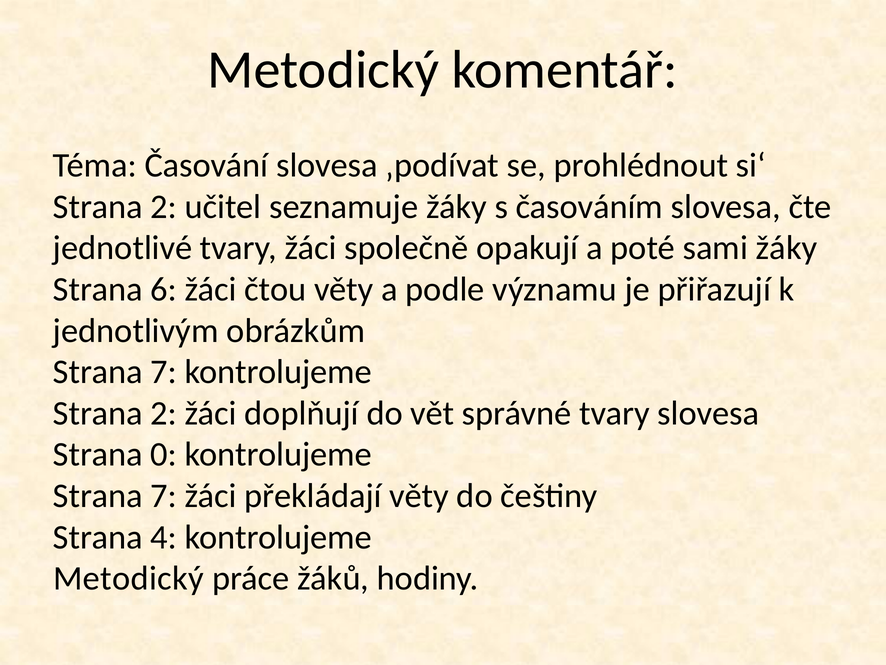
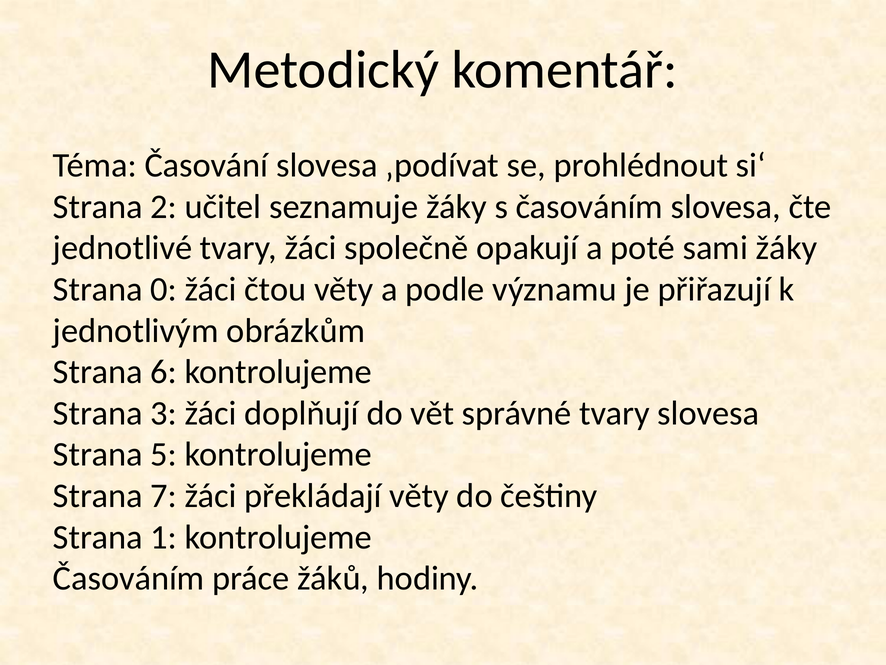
6: 6 -> 0 (164, 289)
7: 7 -> 6 (164, 372)
2: 2 -> 3 (164, 413)
0: 0 -> 5 (164, 454)
4: 4 -> 1 (164, 537)
Metodický: Metodický -> Časováním (129, 578)
